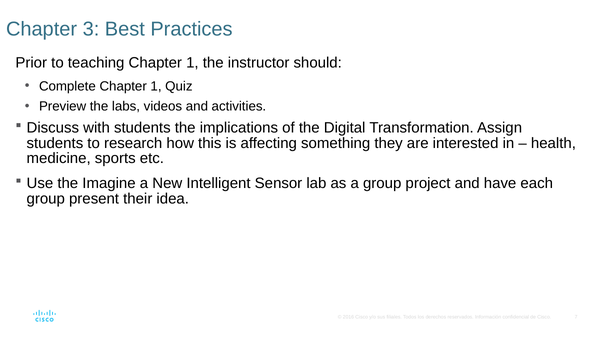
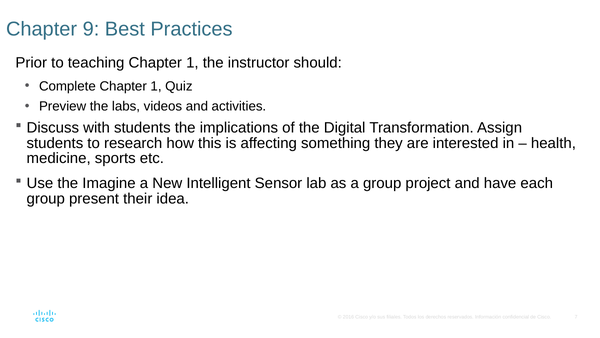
3: 3 -> 9 (91, 29)
